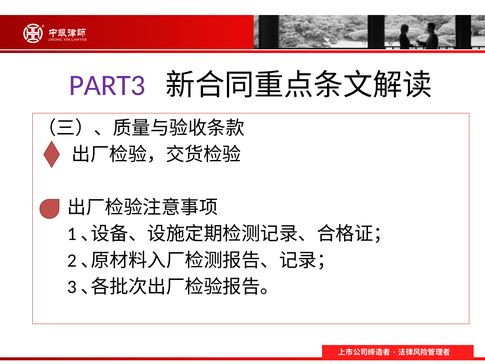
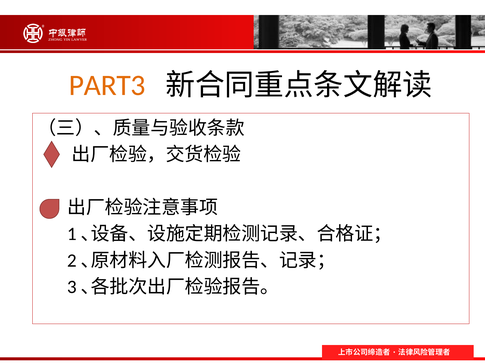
PART3 colour: purple -> orange (107, 85)
